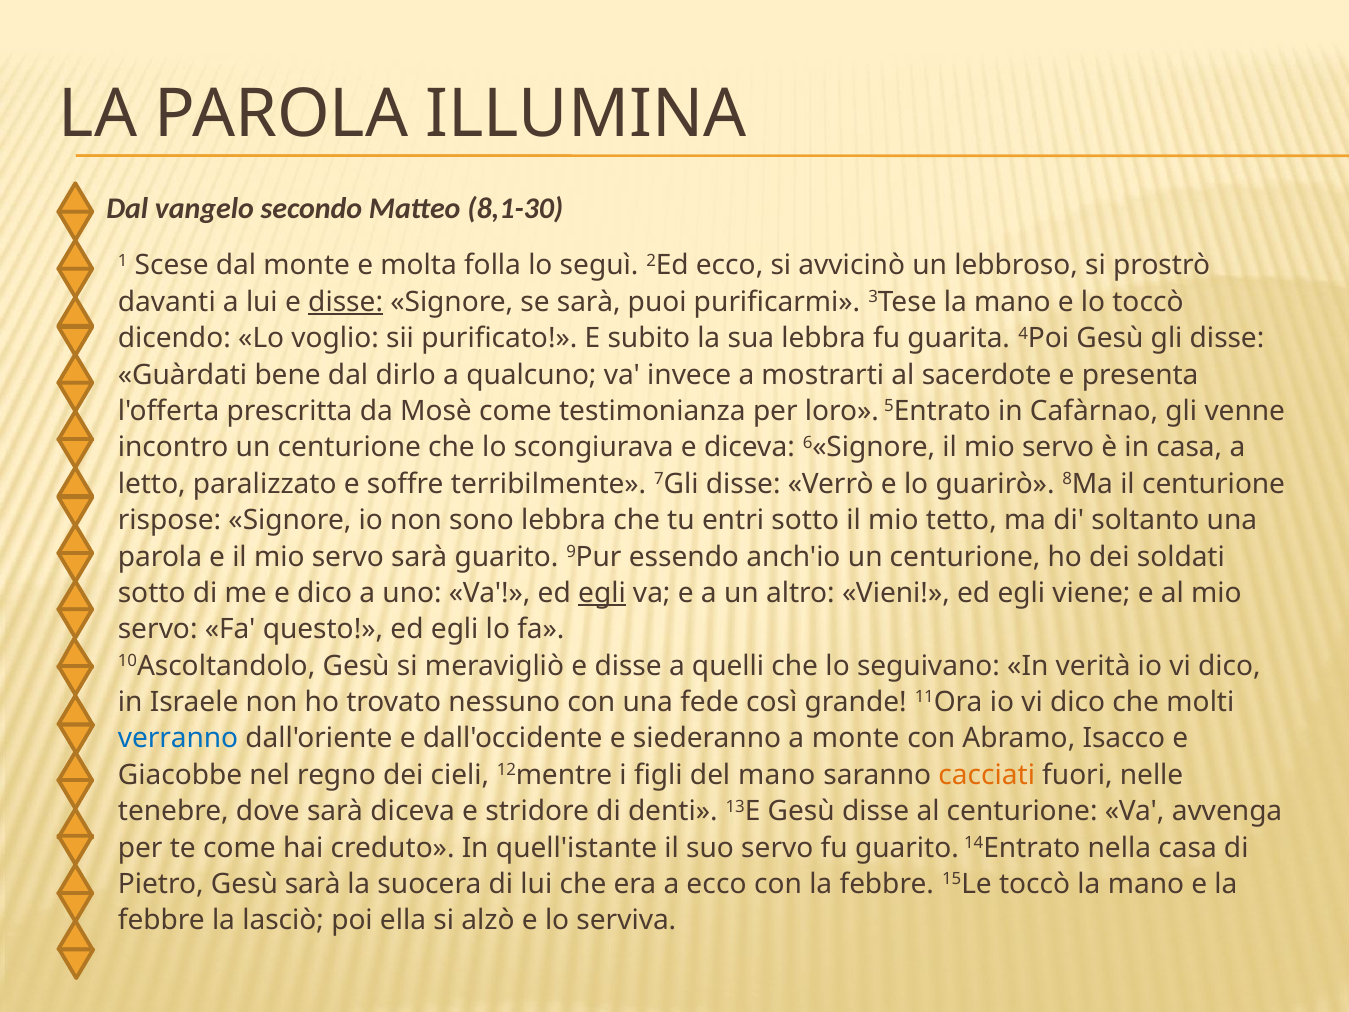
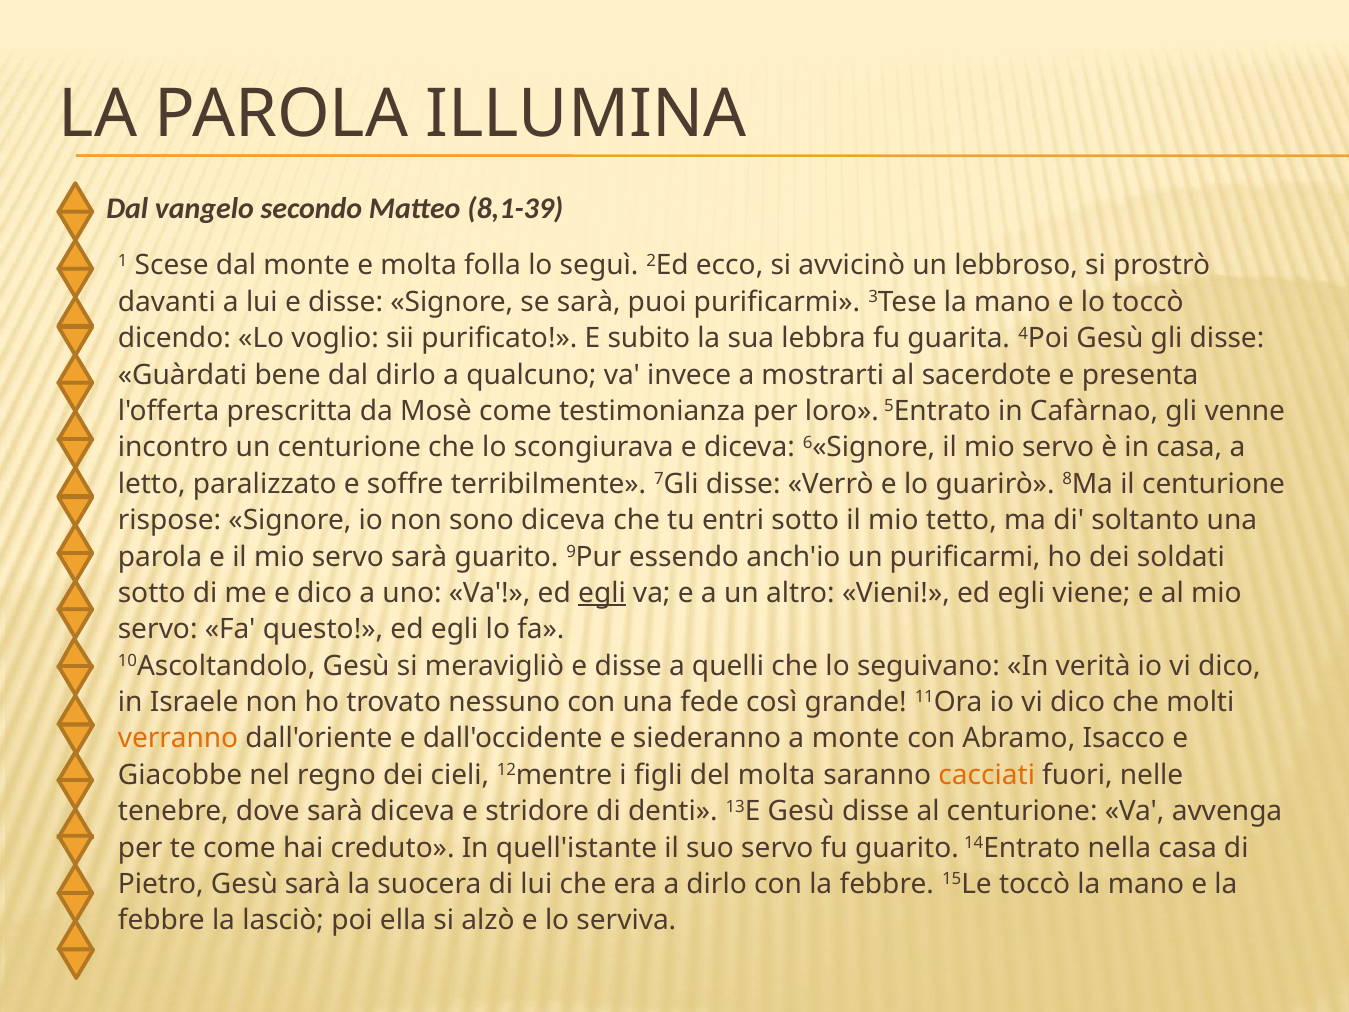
8,1-30: 8,1-30 -> 8,1-39 (515, 208)
disse underline: present -> none (346, 302)
sono lebbra: lebbra -> diceva (563, 520)
anch'io un centurione: centurione -> purificarmi (965, 557)
verranno colour: blue -> orange (178, 739)
del mano: mano -> molta (777, 775)
a ecco: ecco -> dirlo (717, 884)
